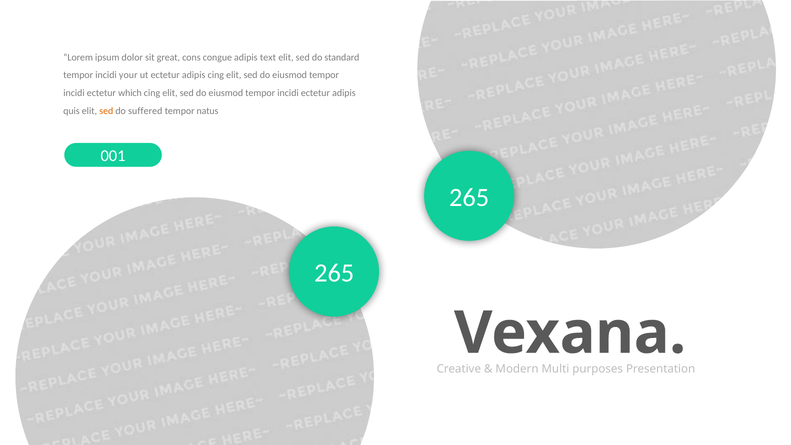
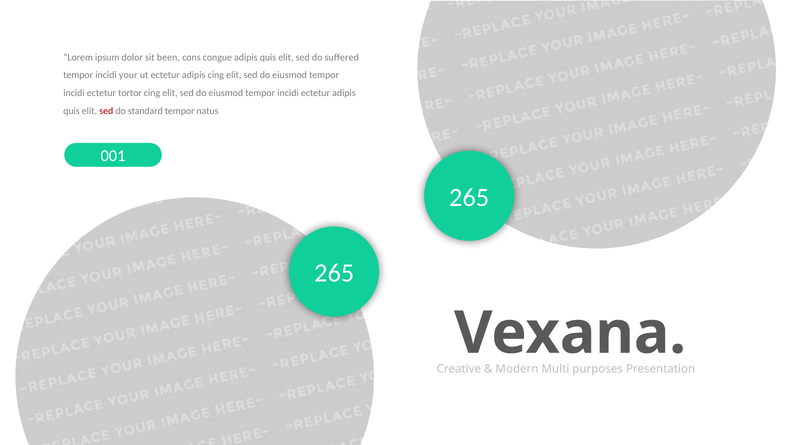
great: great -> been (168, 57)
text: text -> quis (268, 57)
standard: standard -> suffered (342, 57)
which: which -> tortor (130, 93)
sed colour: orange -> red (106, 111)
suffered: suffered -> standard (145, 111)
